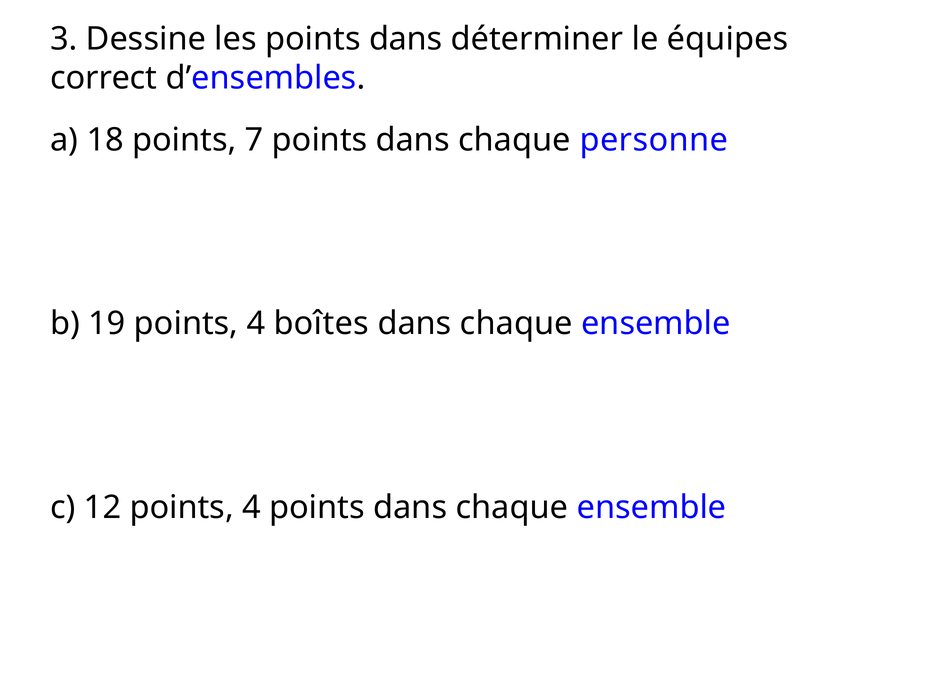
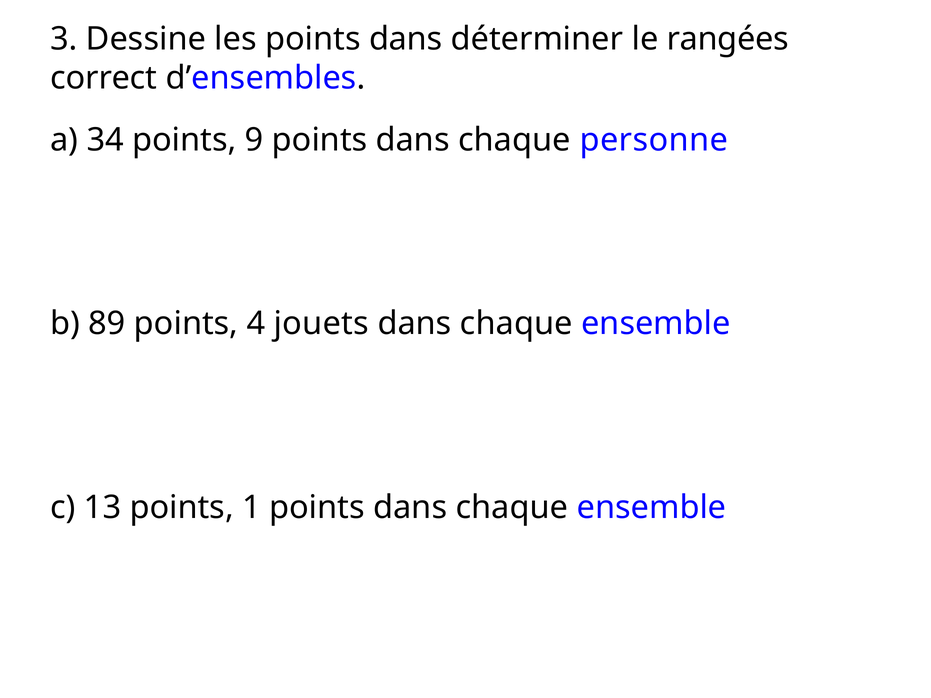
équipes: équipes -> rangées (728, 39)
18: 18 -> 34 (105, 140)
7: 7 -> 9 (254, 140)
19: 19 -> 89 (107, 324)
boîtes: boîtes -> jouets (321, 324)
12: 12 -> 13 (103, 508)
4: 4 -> 1 (251, 508)
